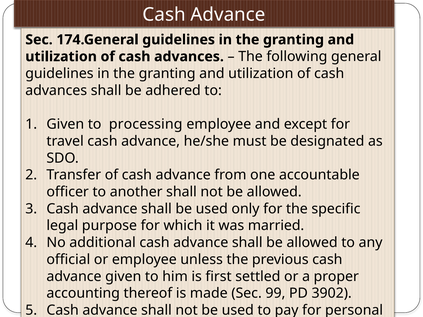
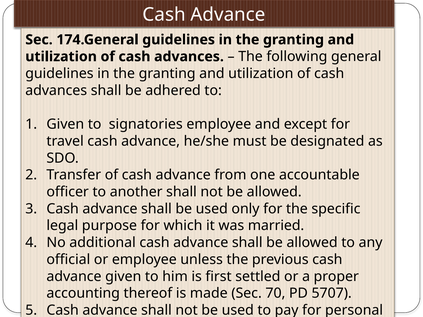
processing: processing -> signatories (146, 124)
99: 99 -> 70 (275, 294)
3902: 3902 -> 5707 (332, 294)
